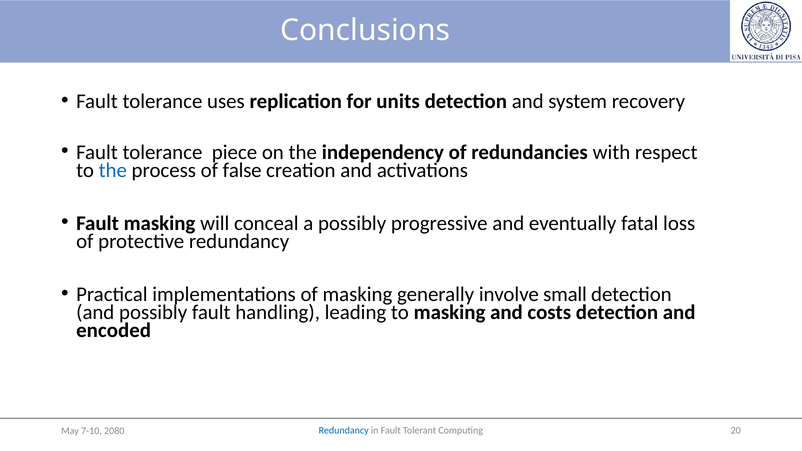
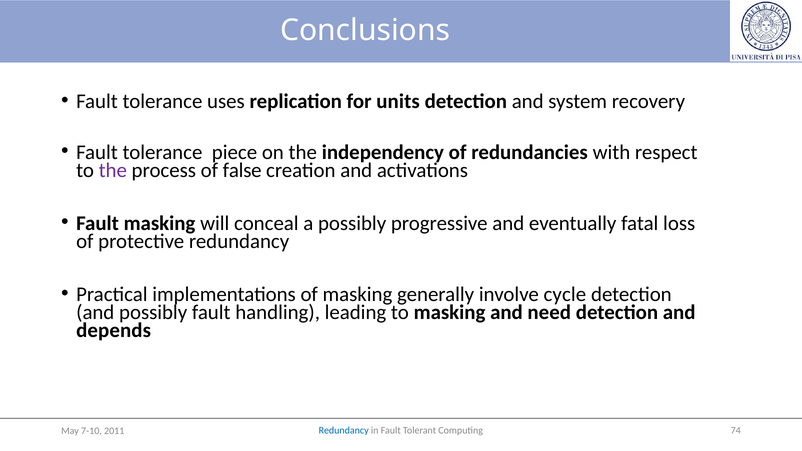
the colour: blue -> purple (113, 170)
small: small -> cycle (565, 294)
costs: costs -> need (549, 312)
encoded: encoded -> depends (114, 331)
20: 20 -> 74 (736, 431)
2080: 2080 -> 2011 (114, 431)
